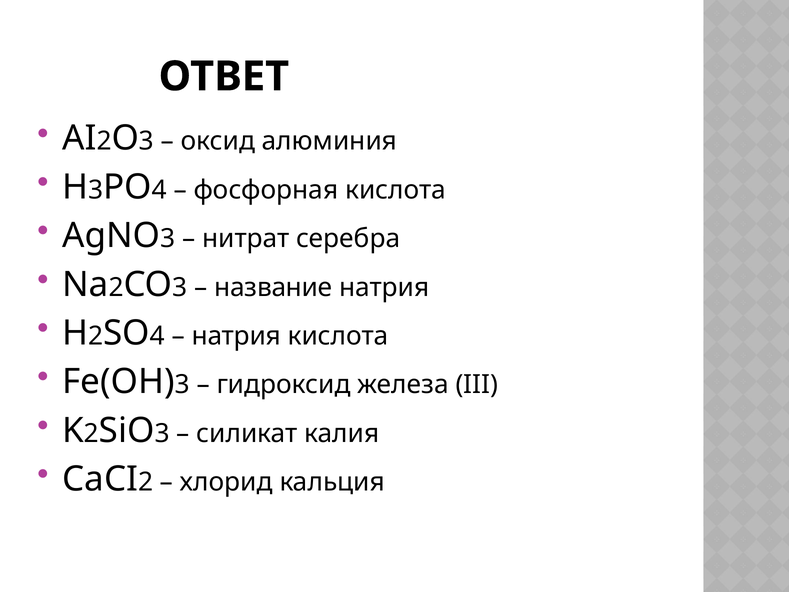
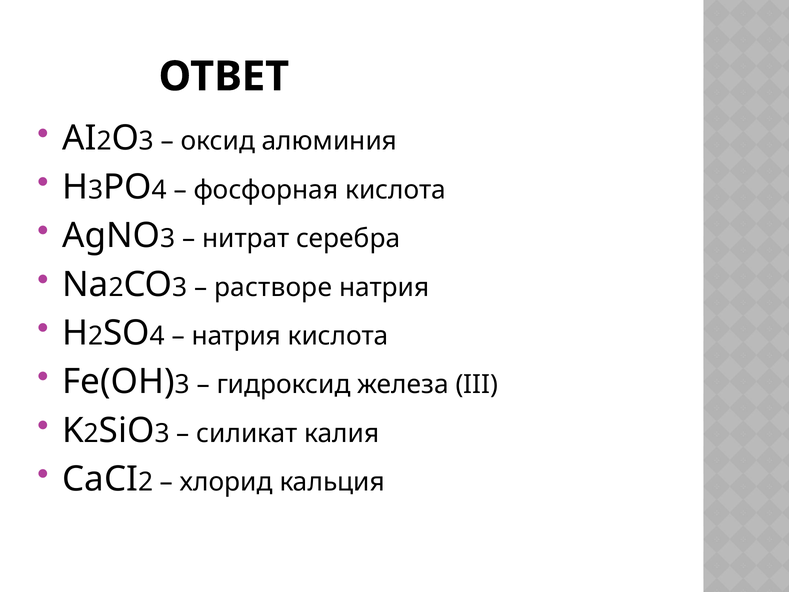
название: название -> растворе (273, 287)
